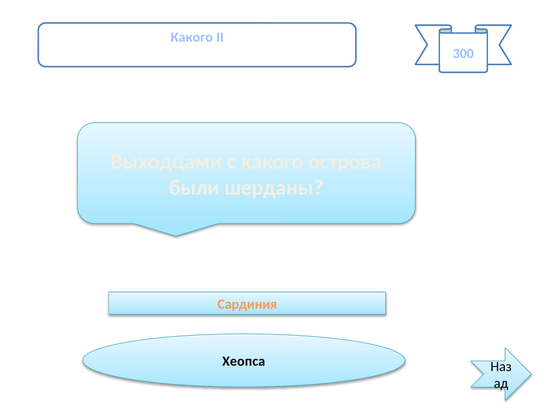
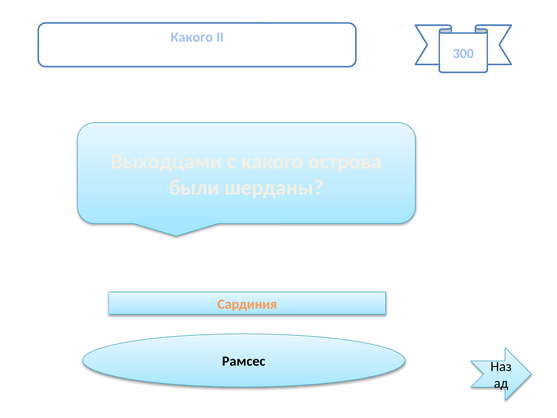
Хеопса: Хеопса -> Рамсес (244, 361)
